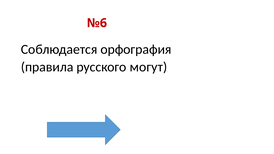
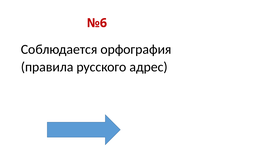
могут: могут -> адрес (149, 67)
